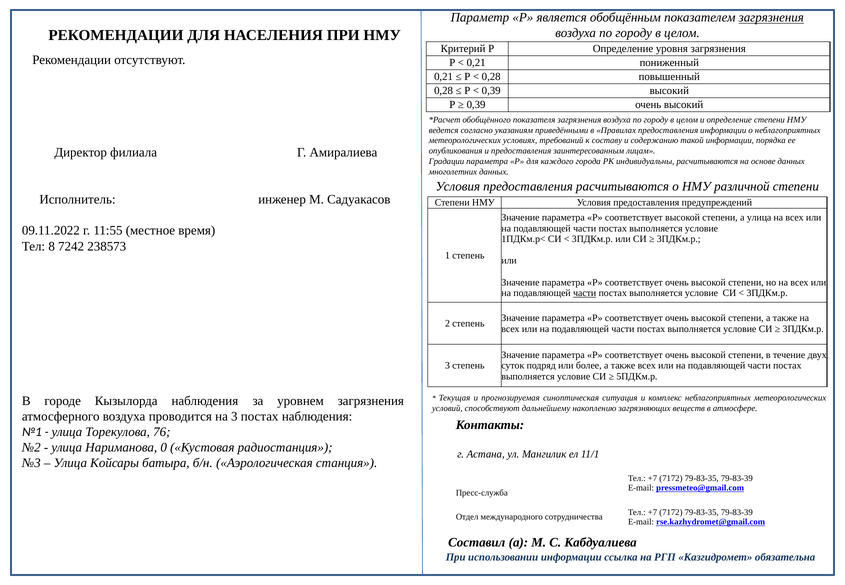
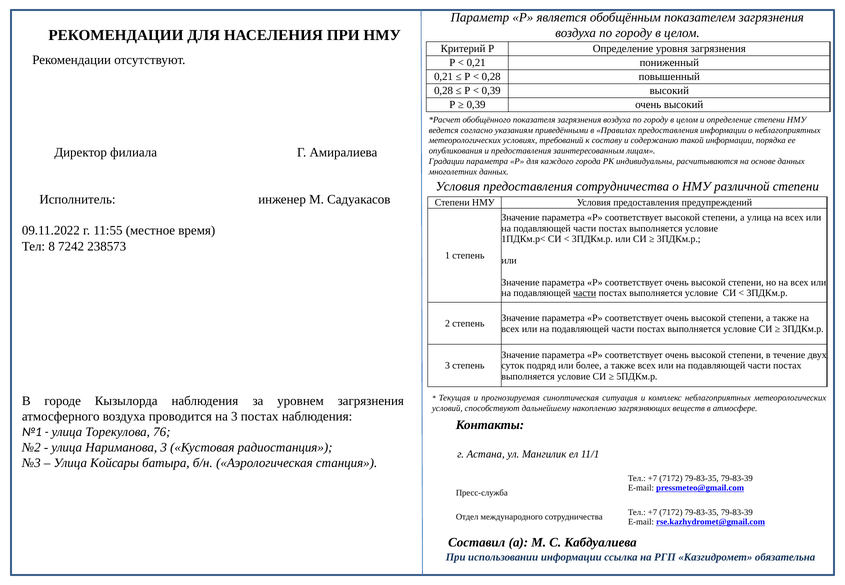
загрязнения underline: present -> none (771, 18)
предоставления расчитываются: расчитываются -> сотрудничества (623, 187)
Нариманова 0: 0 -> 3 (164, 448)
